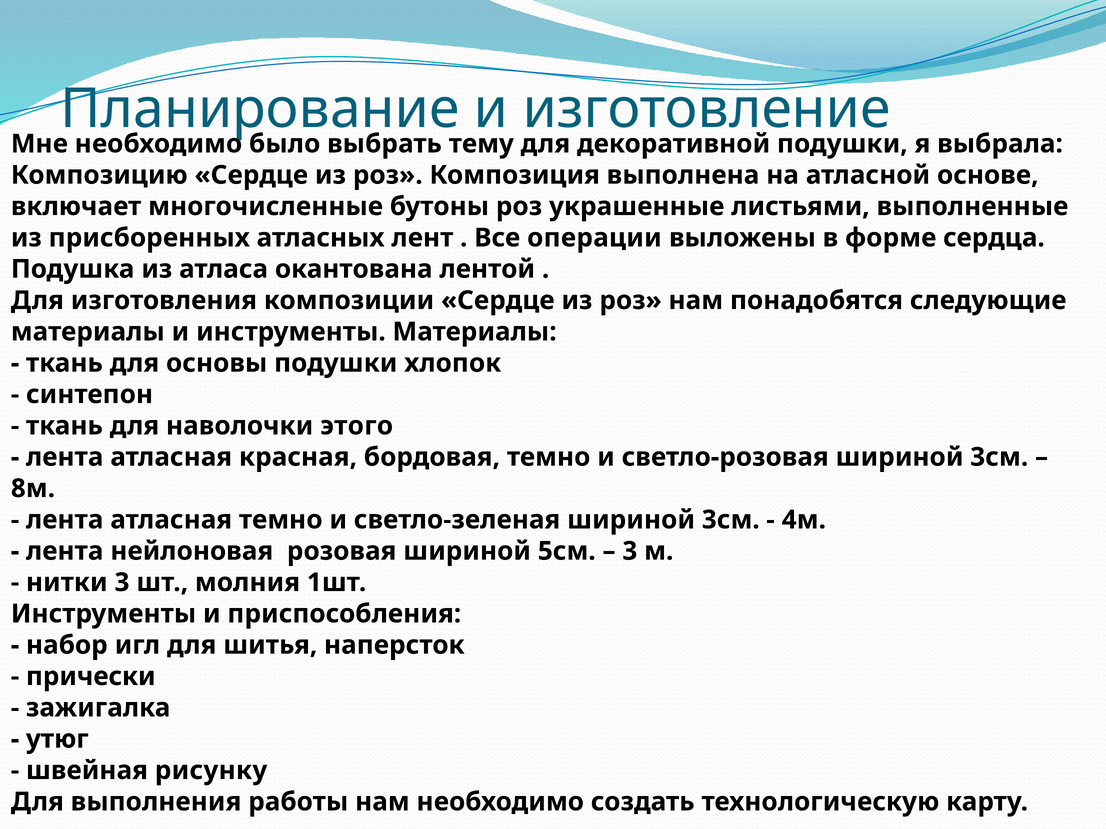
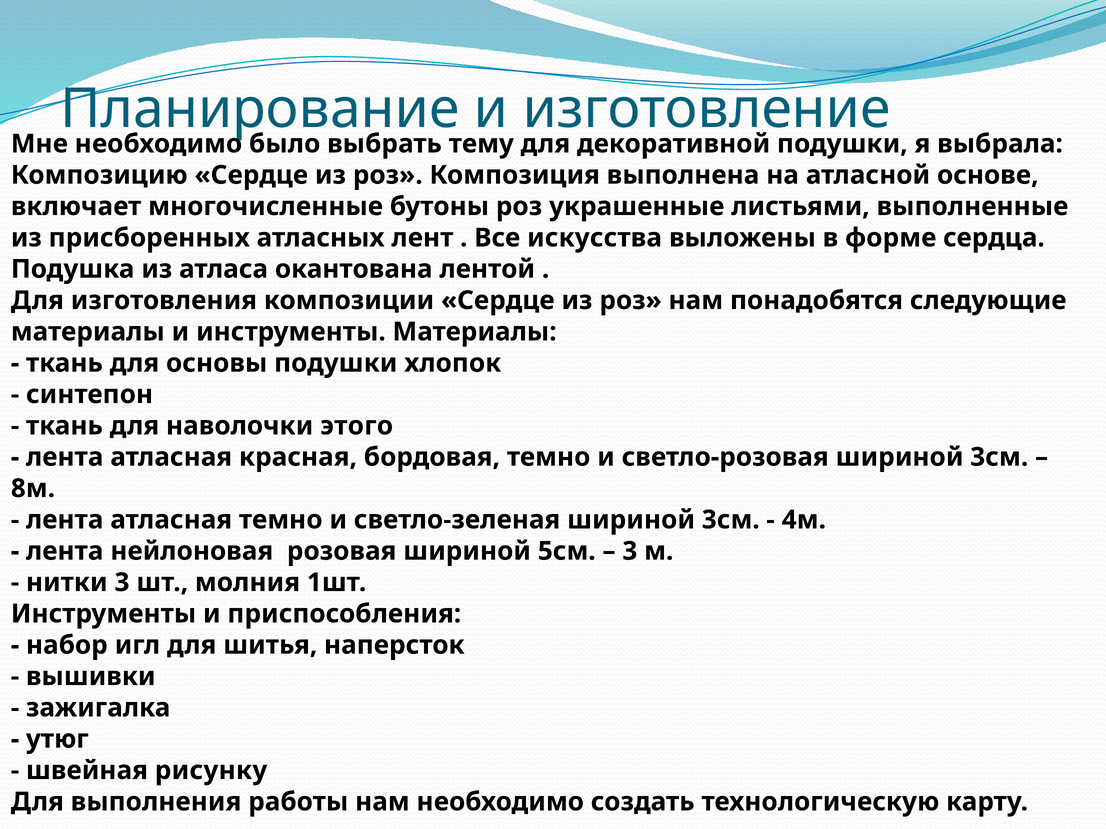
операции: операции -> искусства (595, 238)
прически: прически -> вышивки (91, 677)
